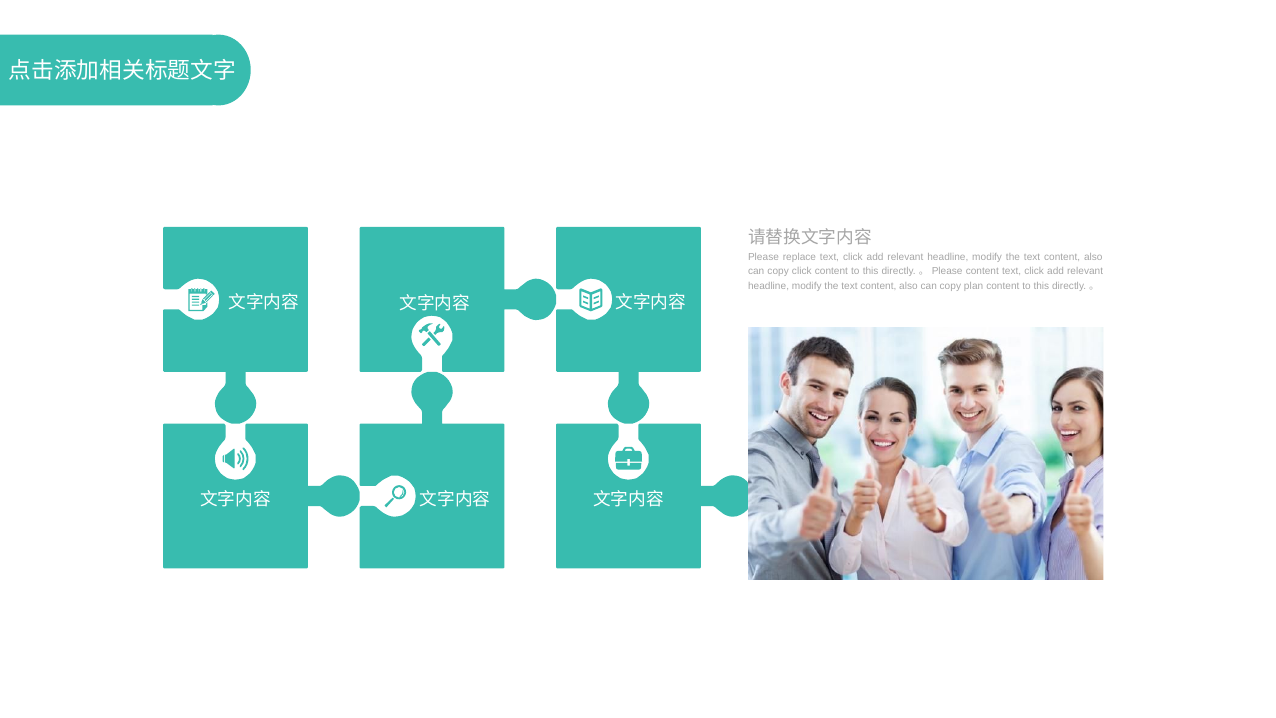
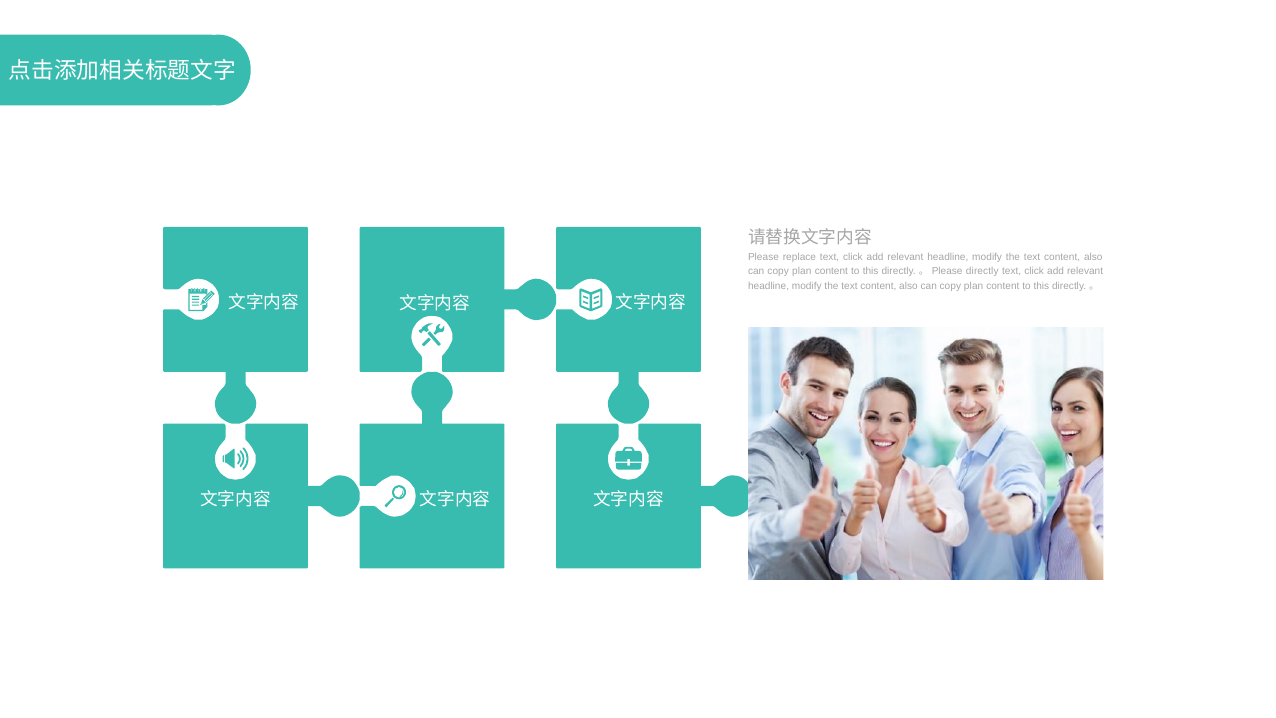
click: click -> plan (802, 271)
Please content: content -> directly (982, 271)
